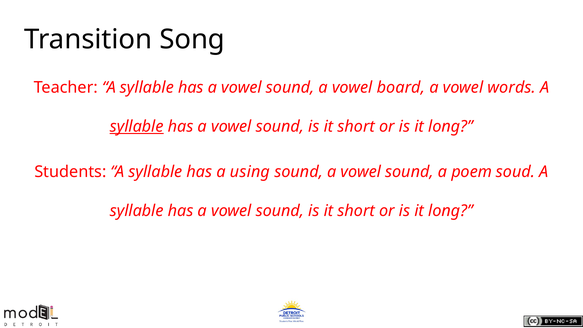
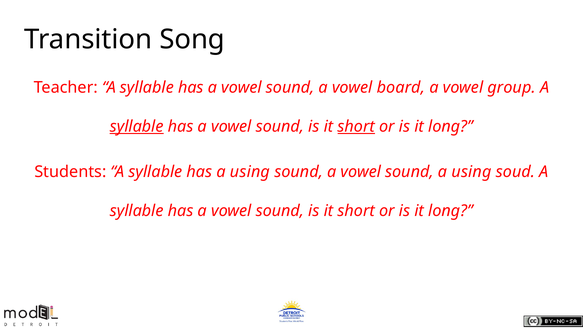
words: words -> group (512, 88)
short underline: none -> present (356, 126)
sound a poem: poem -> using (471, 172)
